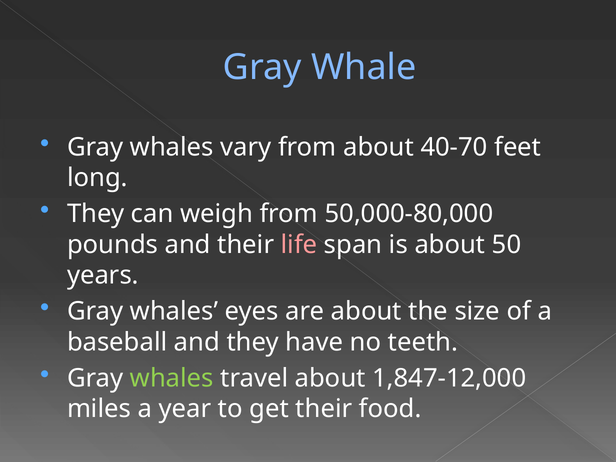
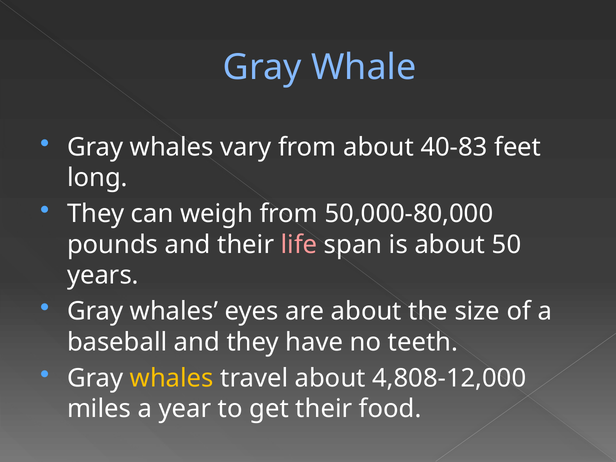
40-70: 40-70 -> 40-83 (454, 147)
whales colour: light green -> yellow (172, 378)
1,847-12,000: 1,847-12,000 -> 4,808-12,000 (449, 378)
